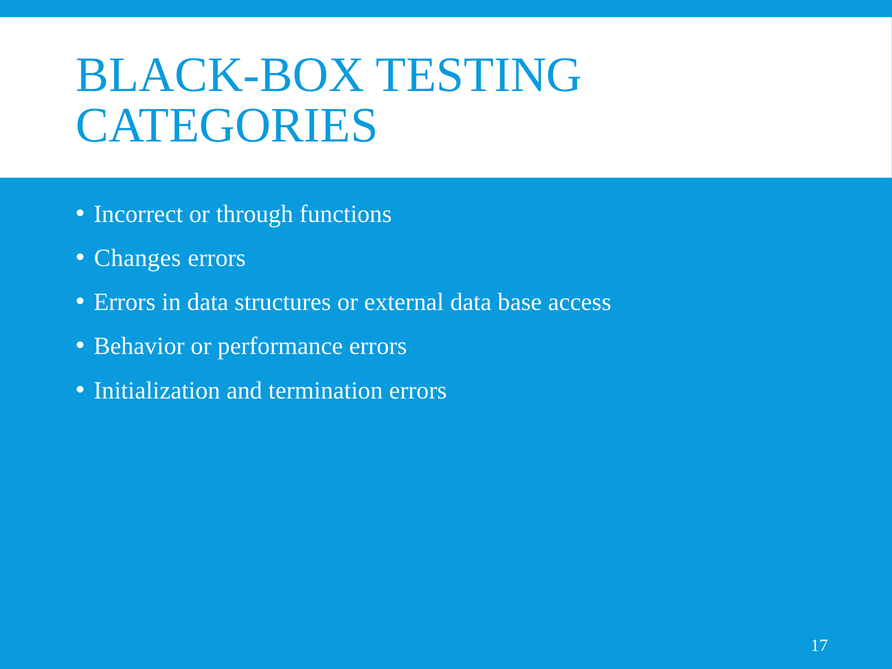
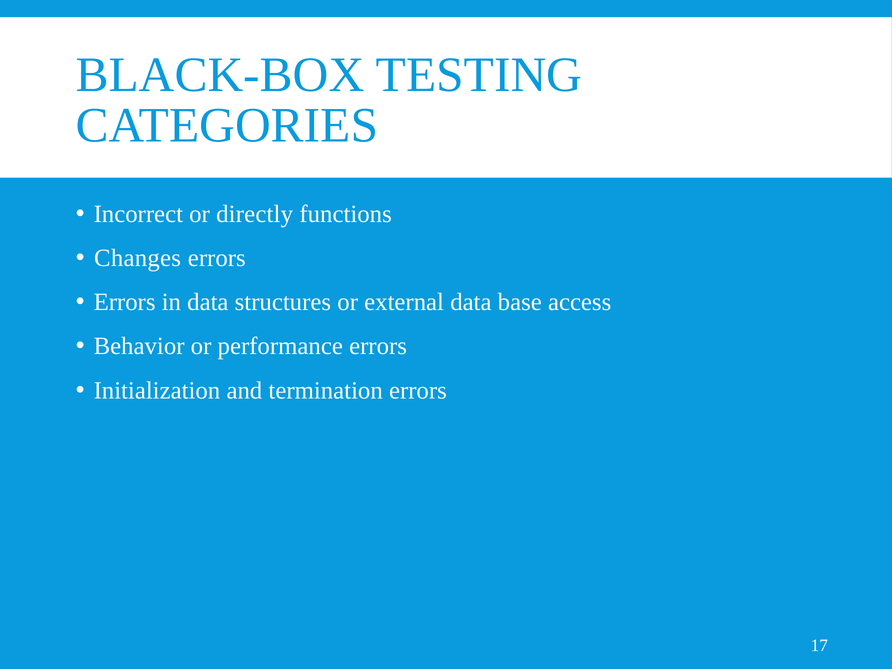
through: through -> directly (255, 214)
